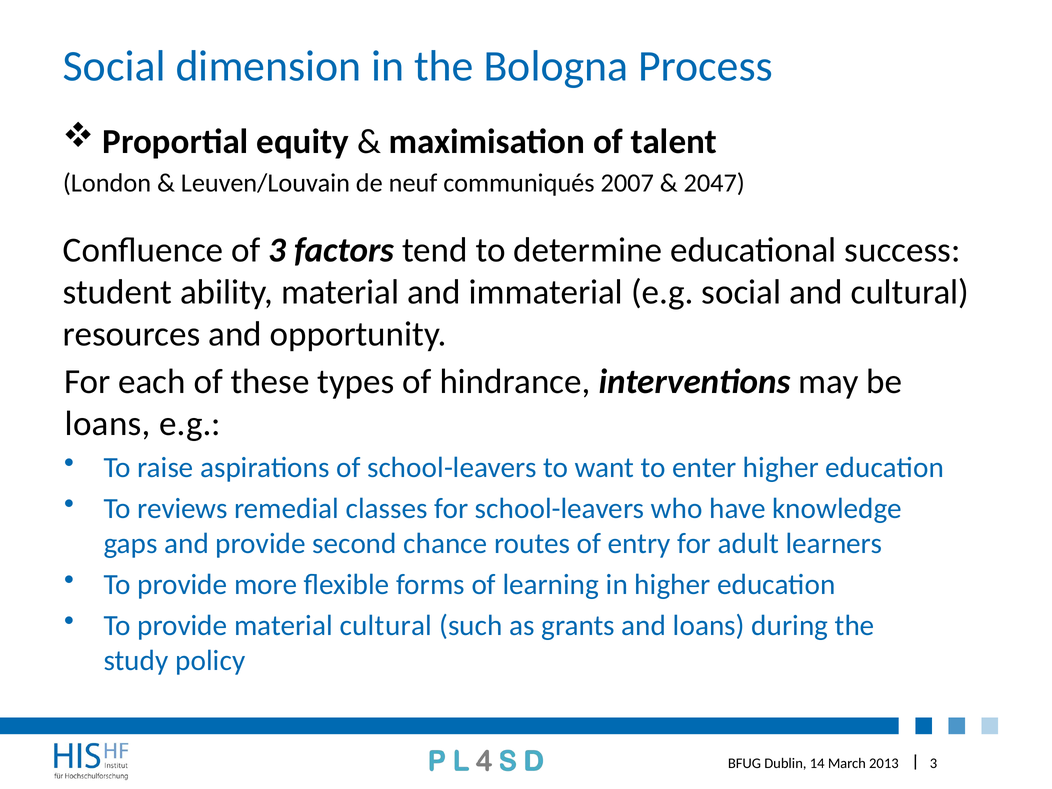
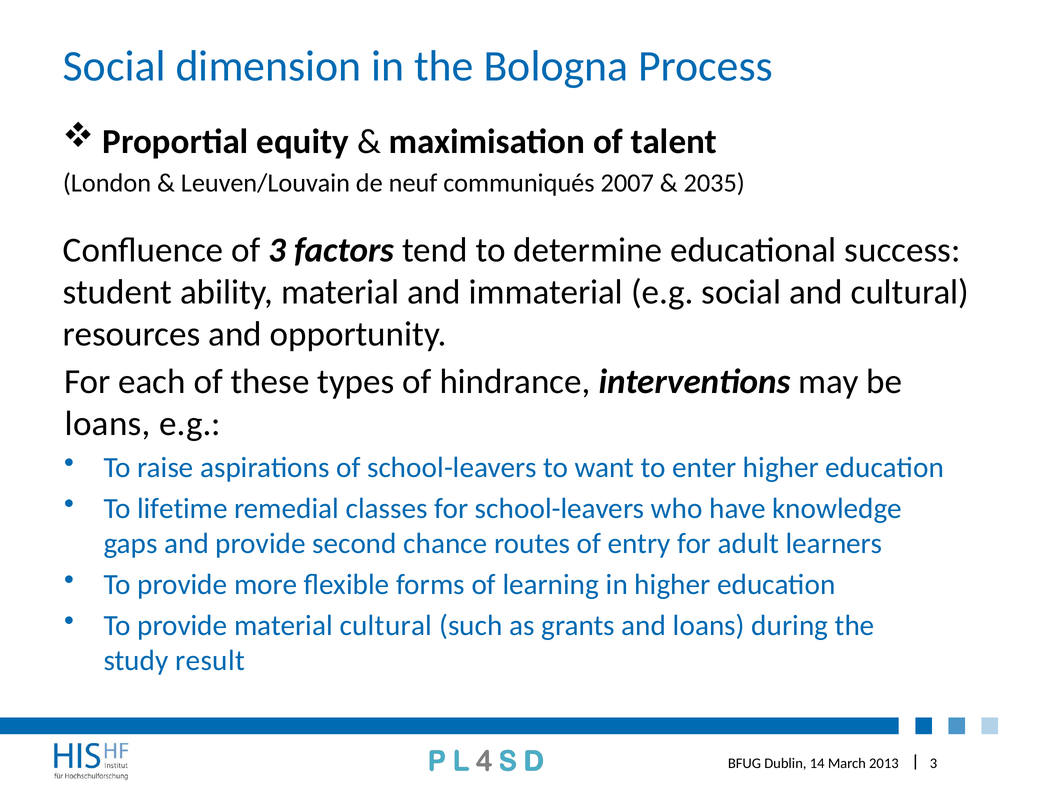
2047: 2047 -> 2035 (714, 183)
reviews: reviews -> lifetime (182, 509)
policy: policy -> result (210, 661)
